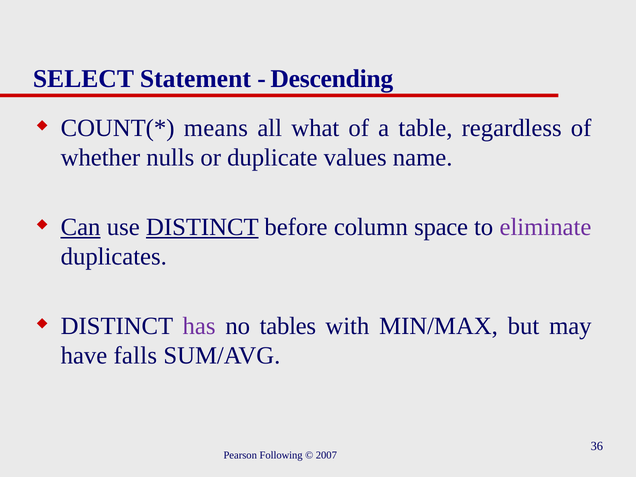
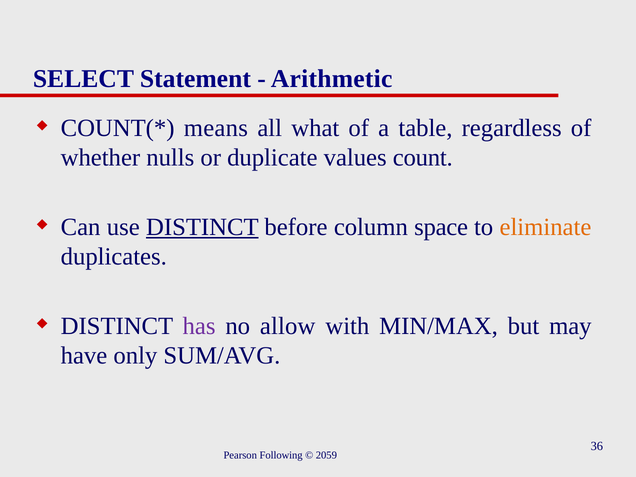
Descending: Descending -> Arithmetic (332, 79)
name: name -> count (423, 158)
Can underline: present -> none (81, 227)
eliminate colour: purple -> orange (545, 227)
tables: tables -> allow (288, 326)
falls: falls -> only (135, 356)
2007: 2007 -> 2059 (326, 455)
